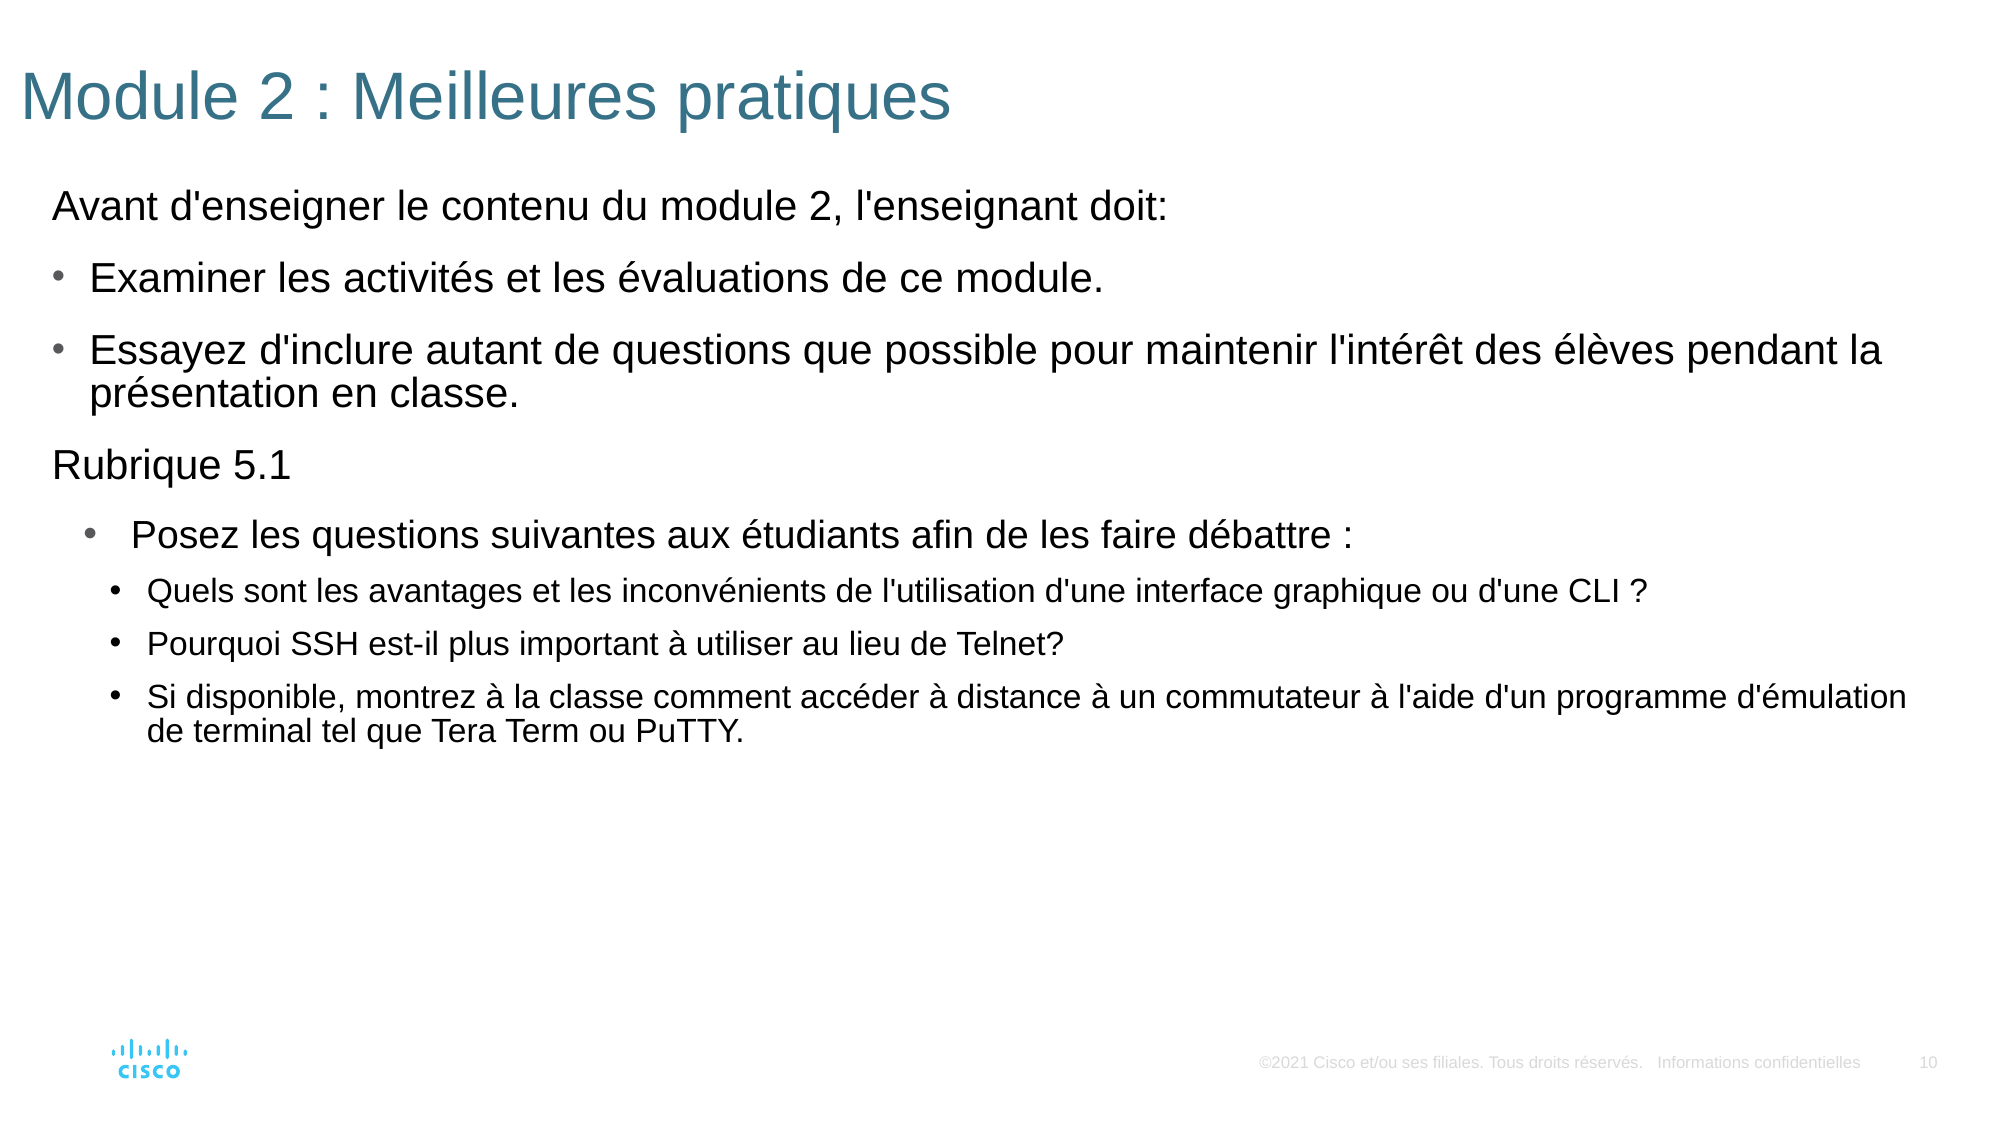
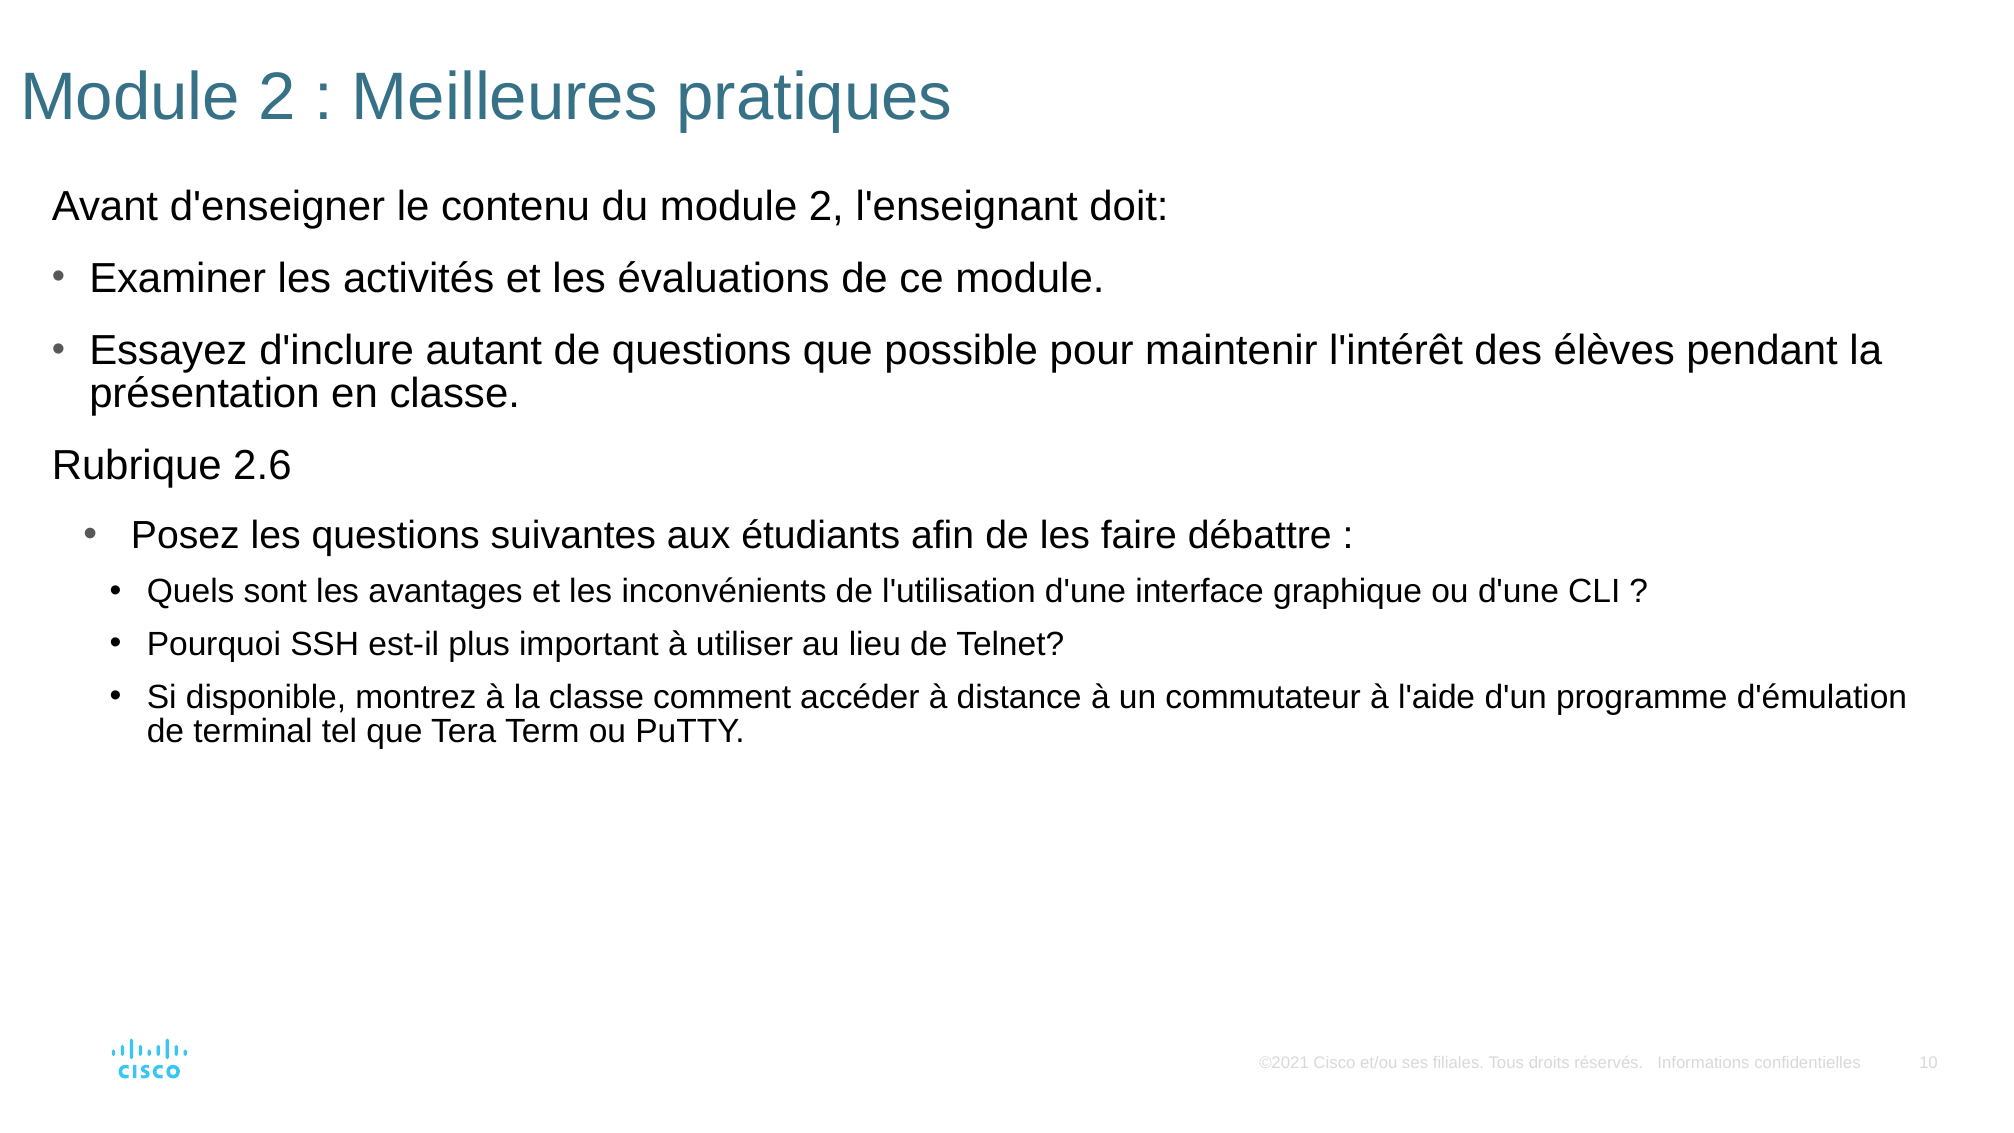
5.1: 5.1 -> 2.6 (262, 466)
